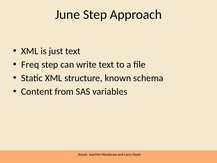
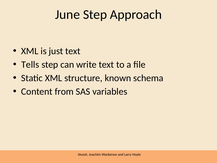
Freq: Freq -> Tells (30, 64)
